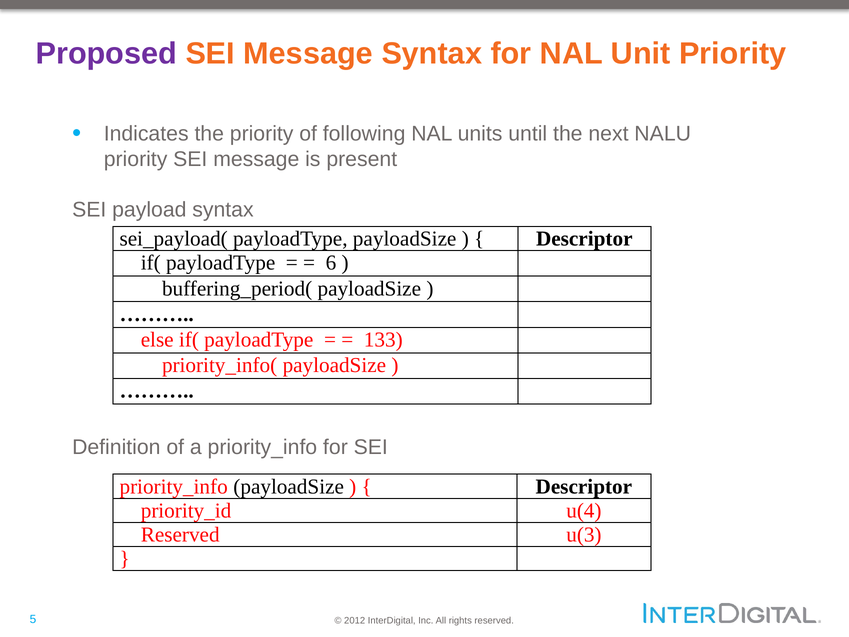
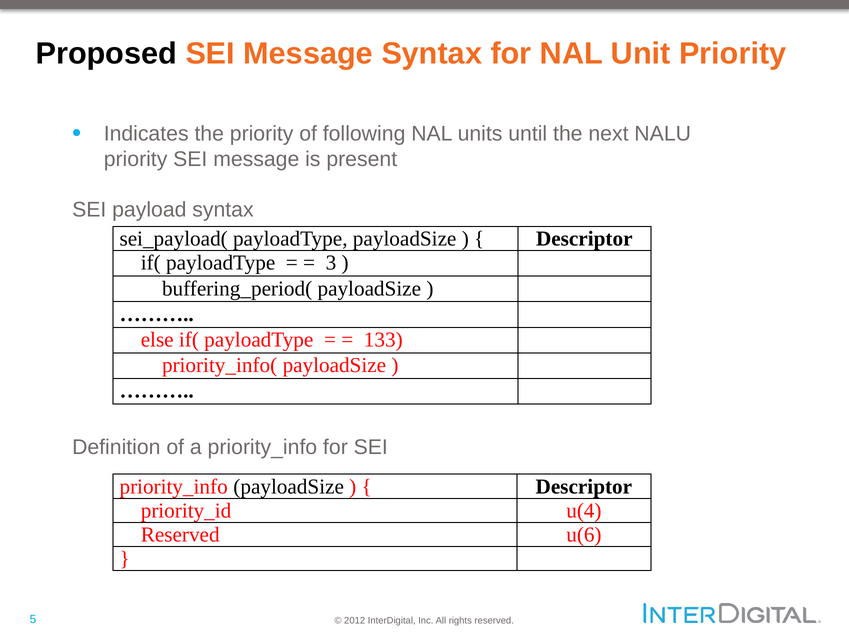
Proposed colour: purple -> black (106, 54)
6: 6 -> 3 (331, 263)
u(3: u(3 -> u(6 (584, 535)
